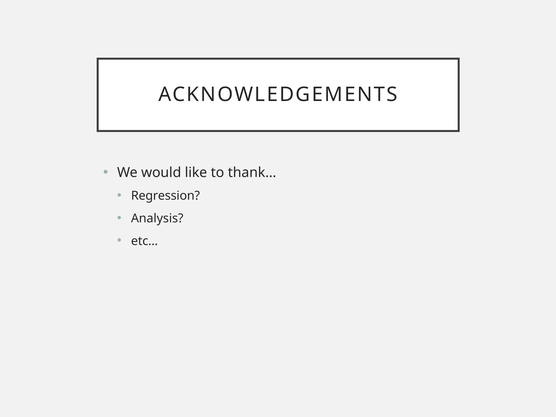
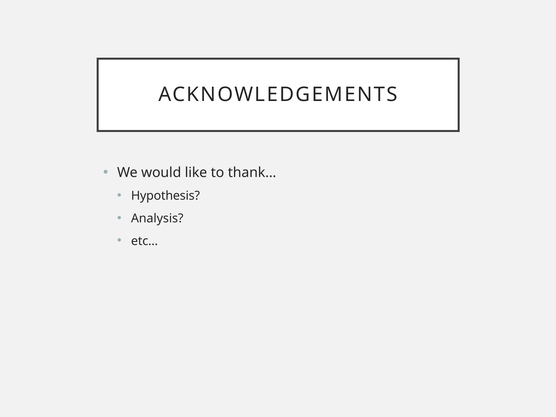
Regression: Regression -> Hypothesis (165, 196)
